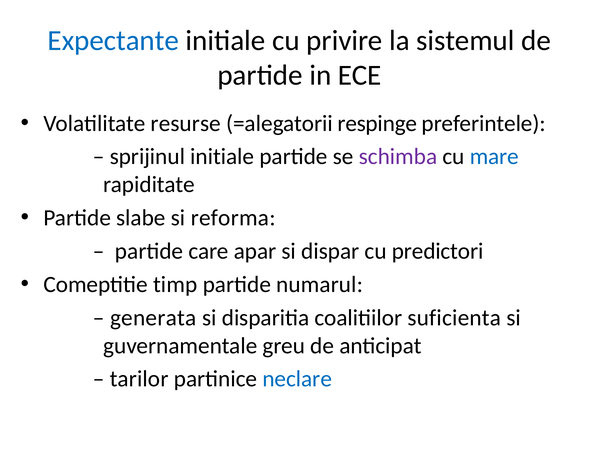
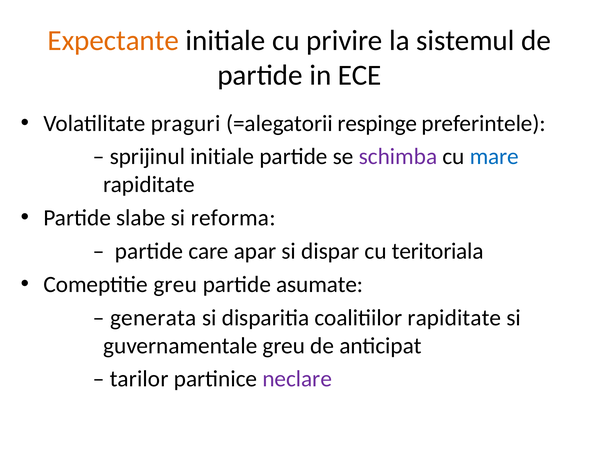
Expectante colour: blue -> orange (113, 40)
resurse: resurse -> praguri (186, 123)
predictori: predictori -> teritoriala (438, 251)
Comeptitie timp: timp -> greu (175, 285)
numarul: numarul -> asumate (320, 285)
coalitiilor suficienta: suficienta -> rapiditate (454, 318)
neclare colour: blue -> purple (297, 379)
